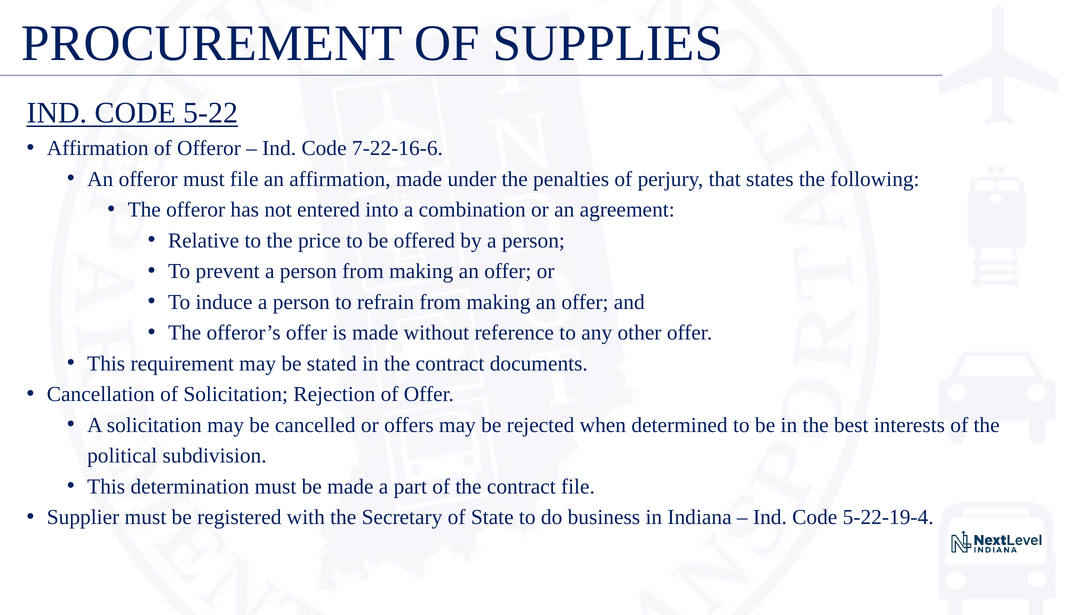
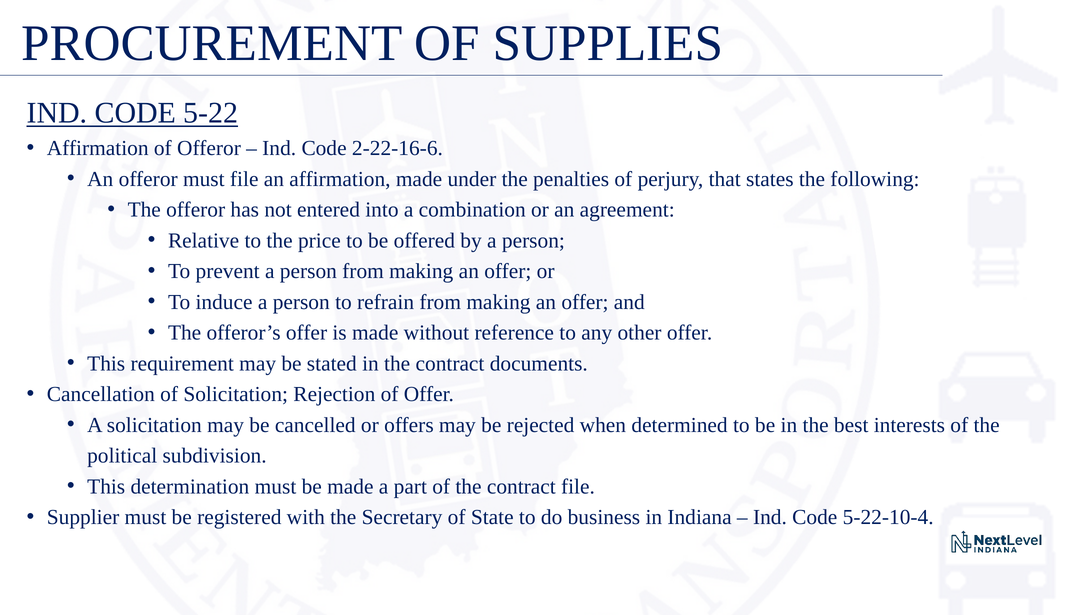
7-22-16-6: 7-22-16-6 -> 2-22-16-6 (397, 148)
5-22-19-4: 5-22-19-4 -> 5-22-10-4 (888, 518)
